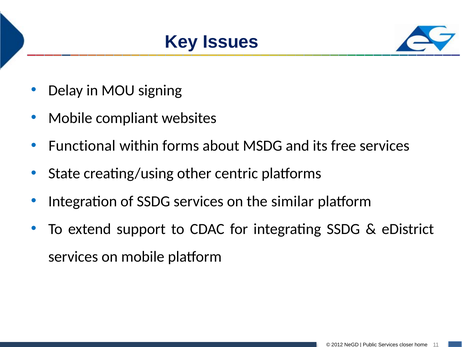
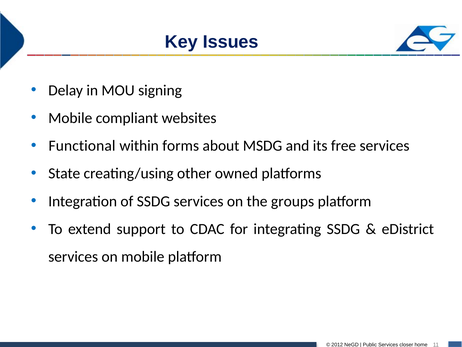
centric: centric -> owned (236, 173)
similar: similar -> groups (293, 201)
